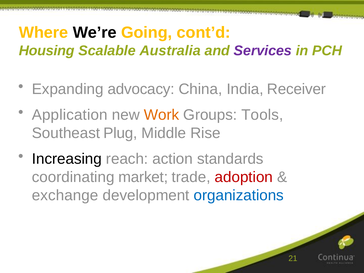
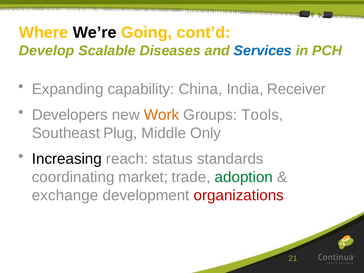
Housing: Housing -> Develop (47, 51)
Australia: Australia -> Diseases (170, 51)
Services colour: purple -> blue (263, 51)
advocacy: advocacy -> capability (141, 89)
Application: Application -> Developers (70, 115)
Rise: Rise -> Only (205, 133)
action: action -> status (173, 159)
adoption colour: red -> green (244, 177)
organizations colour: blue -> red (239, 195)
